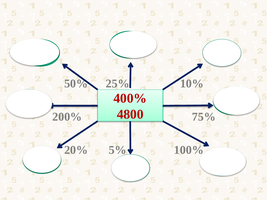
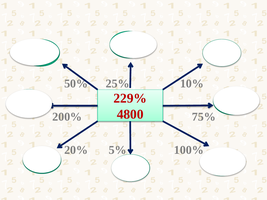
400%: 400% -> 229% (130, 98)
